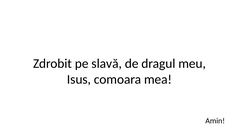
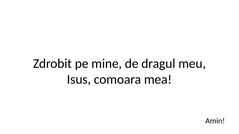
slavă: slavă -> mine (107, 64)
